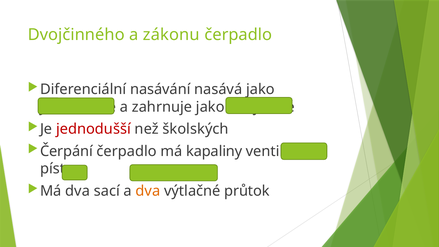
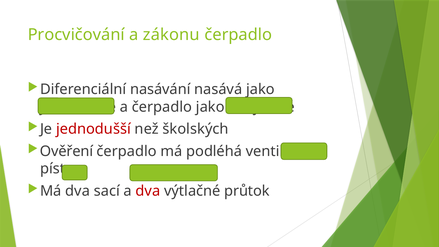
Dvojčinného: Dvojčinného -> Procvičování (76, 35)
a zahrnuje: zahrnuje -> čerpadlo (162, 107)
Čerpání: Čerpání -> Ověření (66, 151)
kapaliny: kapaliny -> podléhá (214, 151)
dva colour: orange -> red (148, 191)
